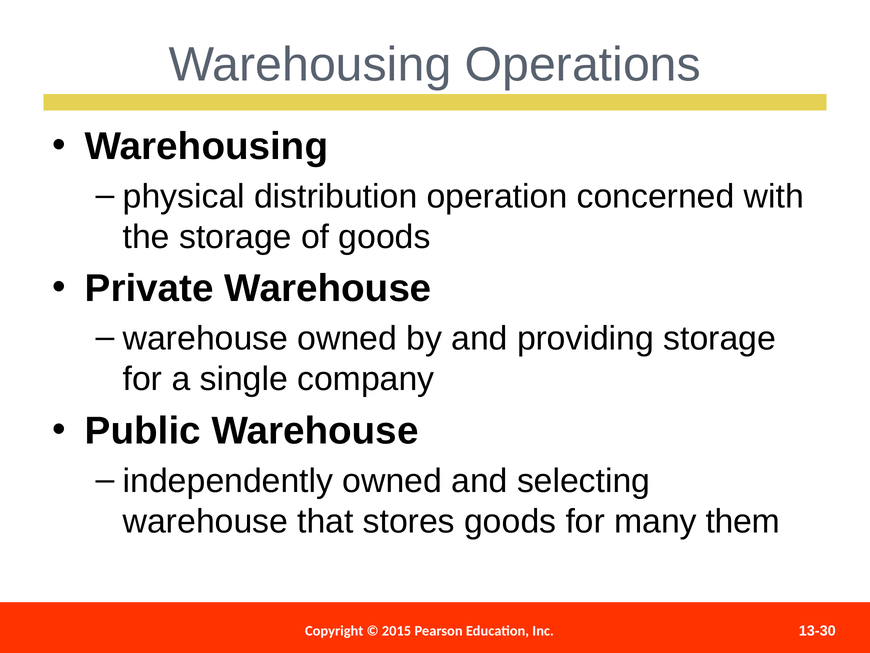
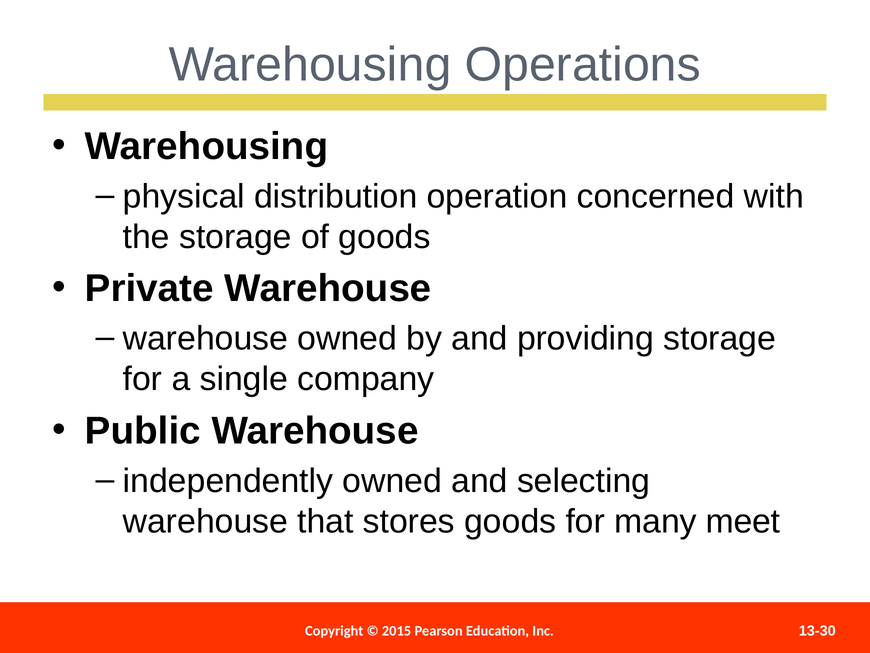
them: them -> meet (743, 521)
